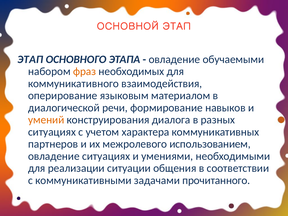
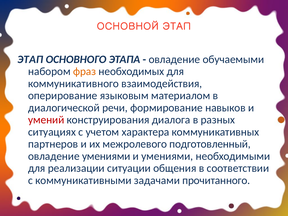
умений colour: orange -> red (46, 120)
использованием: использованием -> подготовленный (210, 144)
овладение ситуациях: ситуациях -> умениями (106, 156)
